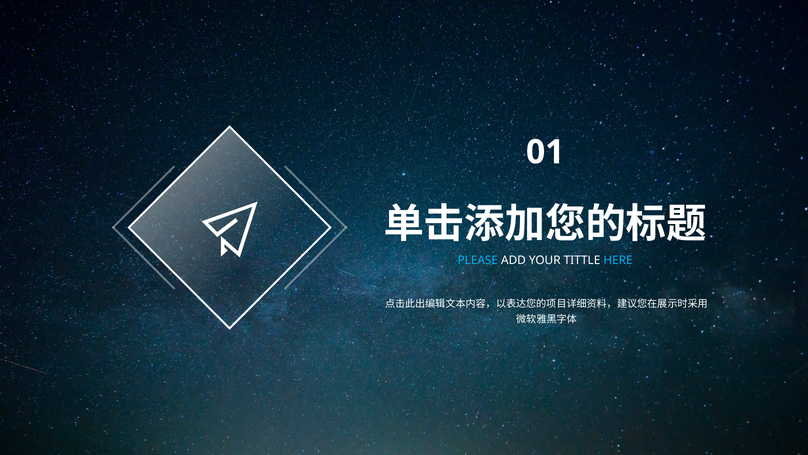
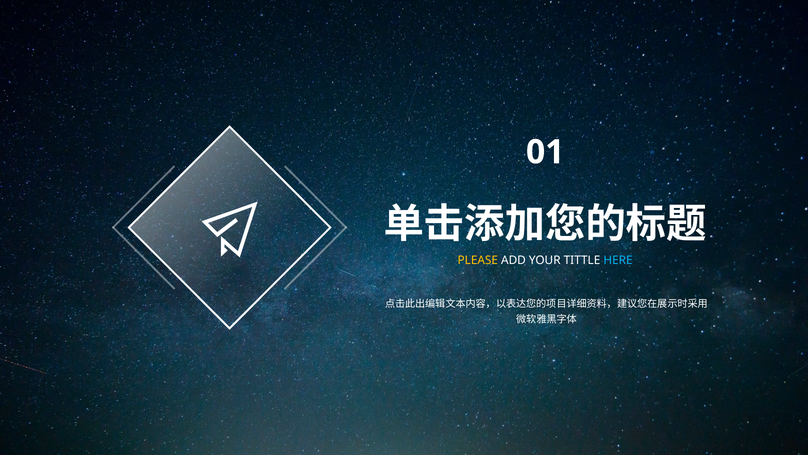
PLEASE colour: light blue -> yellow (478, 260)
